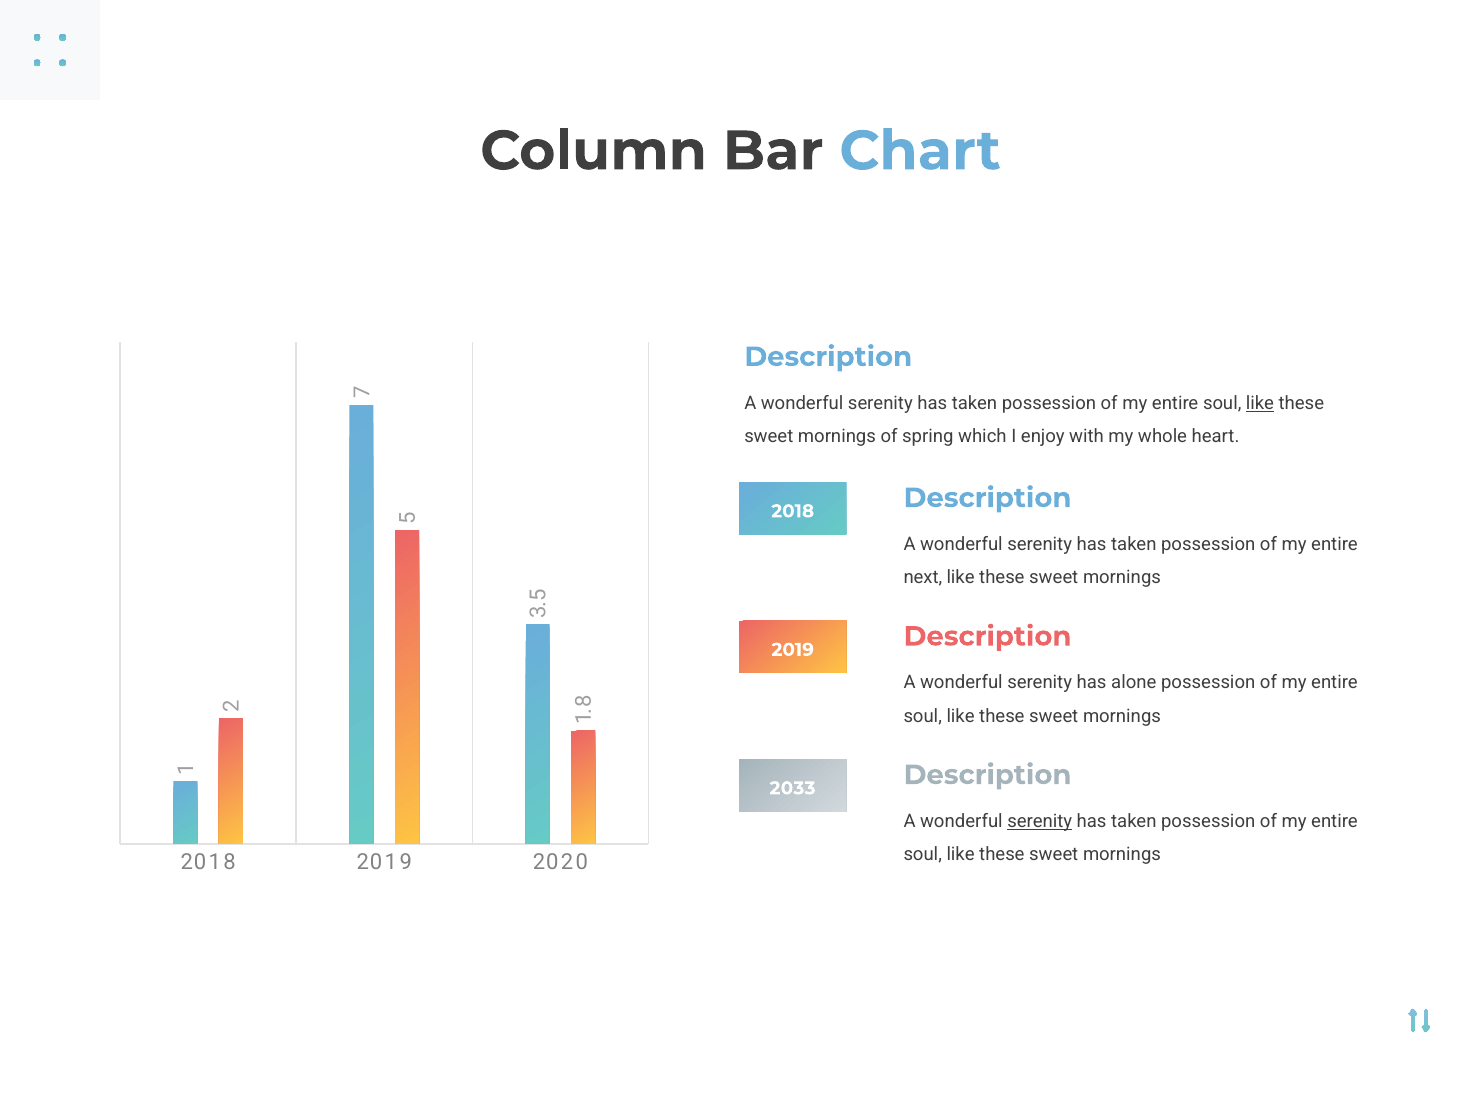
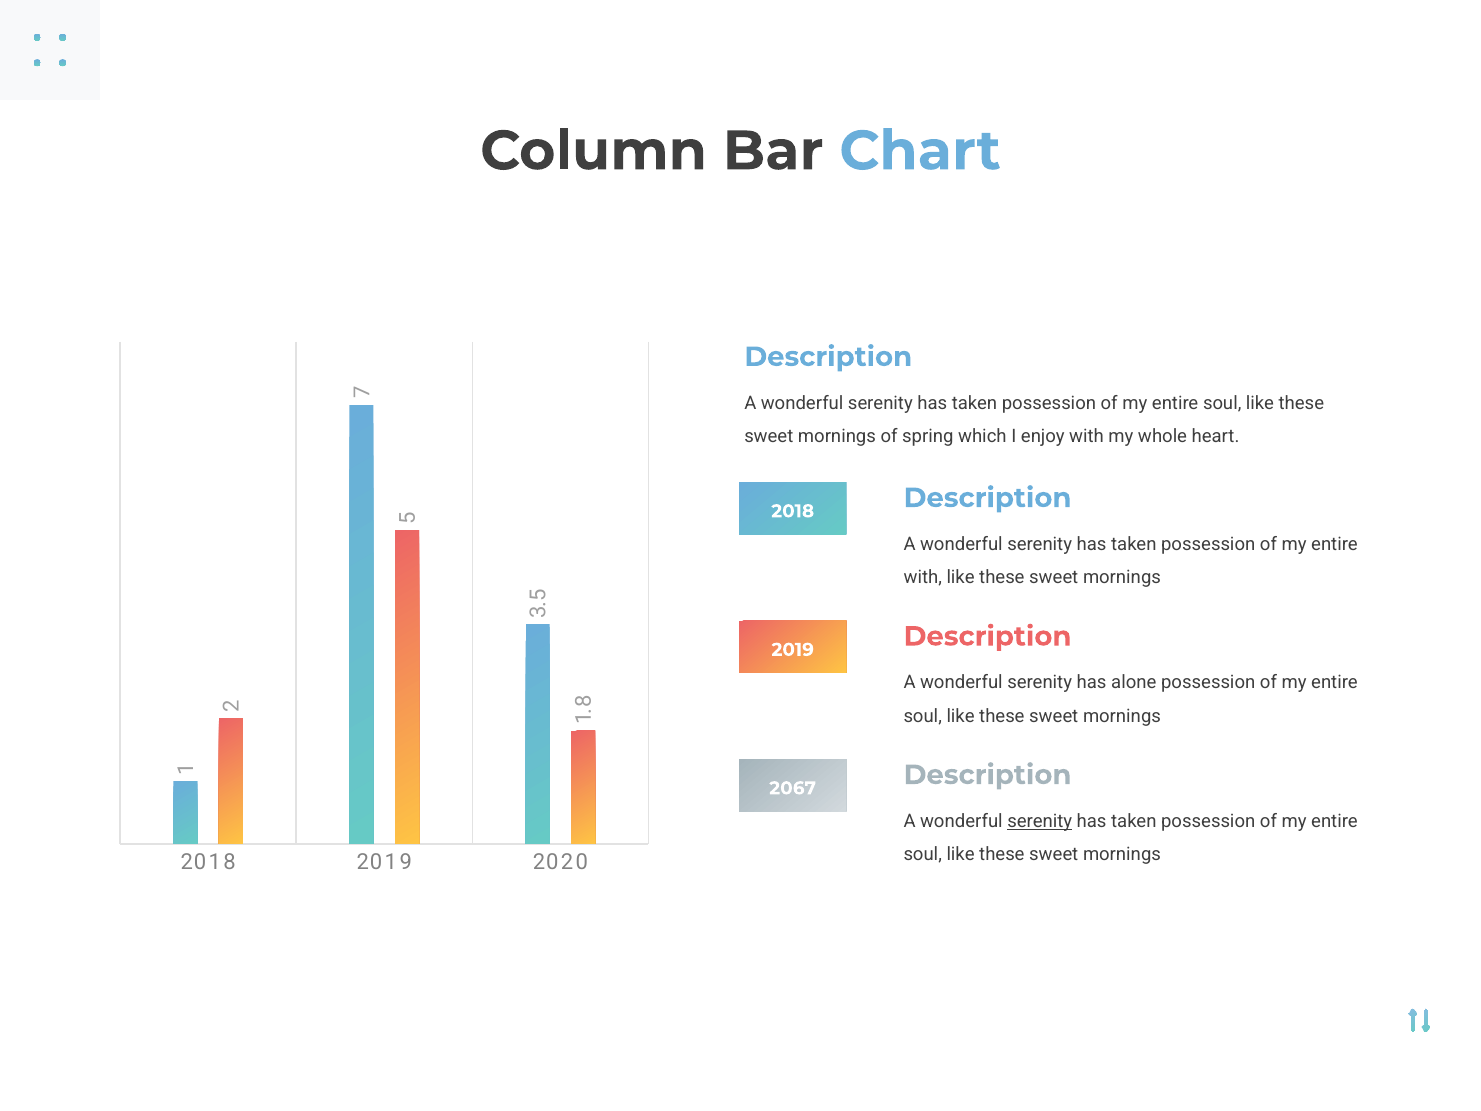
like underline: present -> none (1260, 403)
next: next -> with (923, 578)
2033: 2033 -> 2067 (793, 788)
